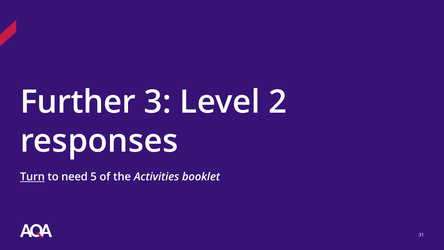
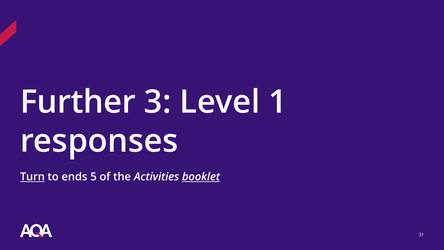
2: 2 -> 1 (278, 102)
need: need -> ends (74, 177)
booklet underline: none -> present (201, 177)
